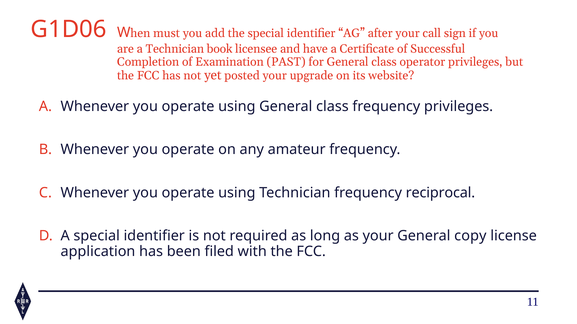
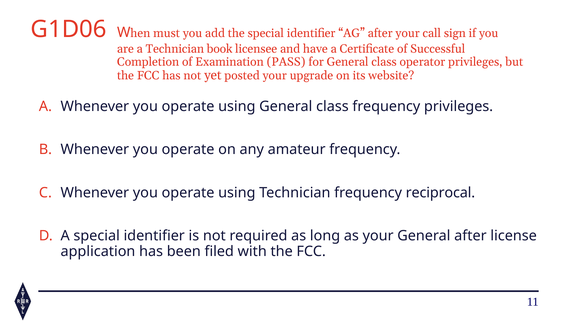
PAST: PAST -> PASS (286, 62)
General copy: copy -> after (470, 236)
